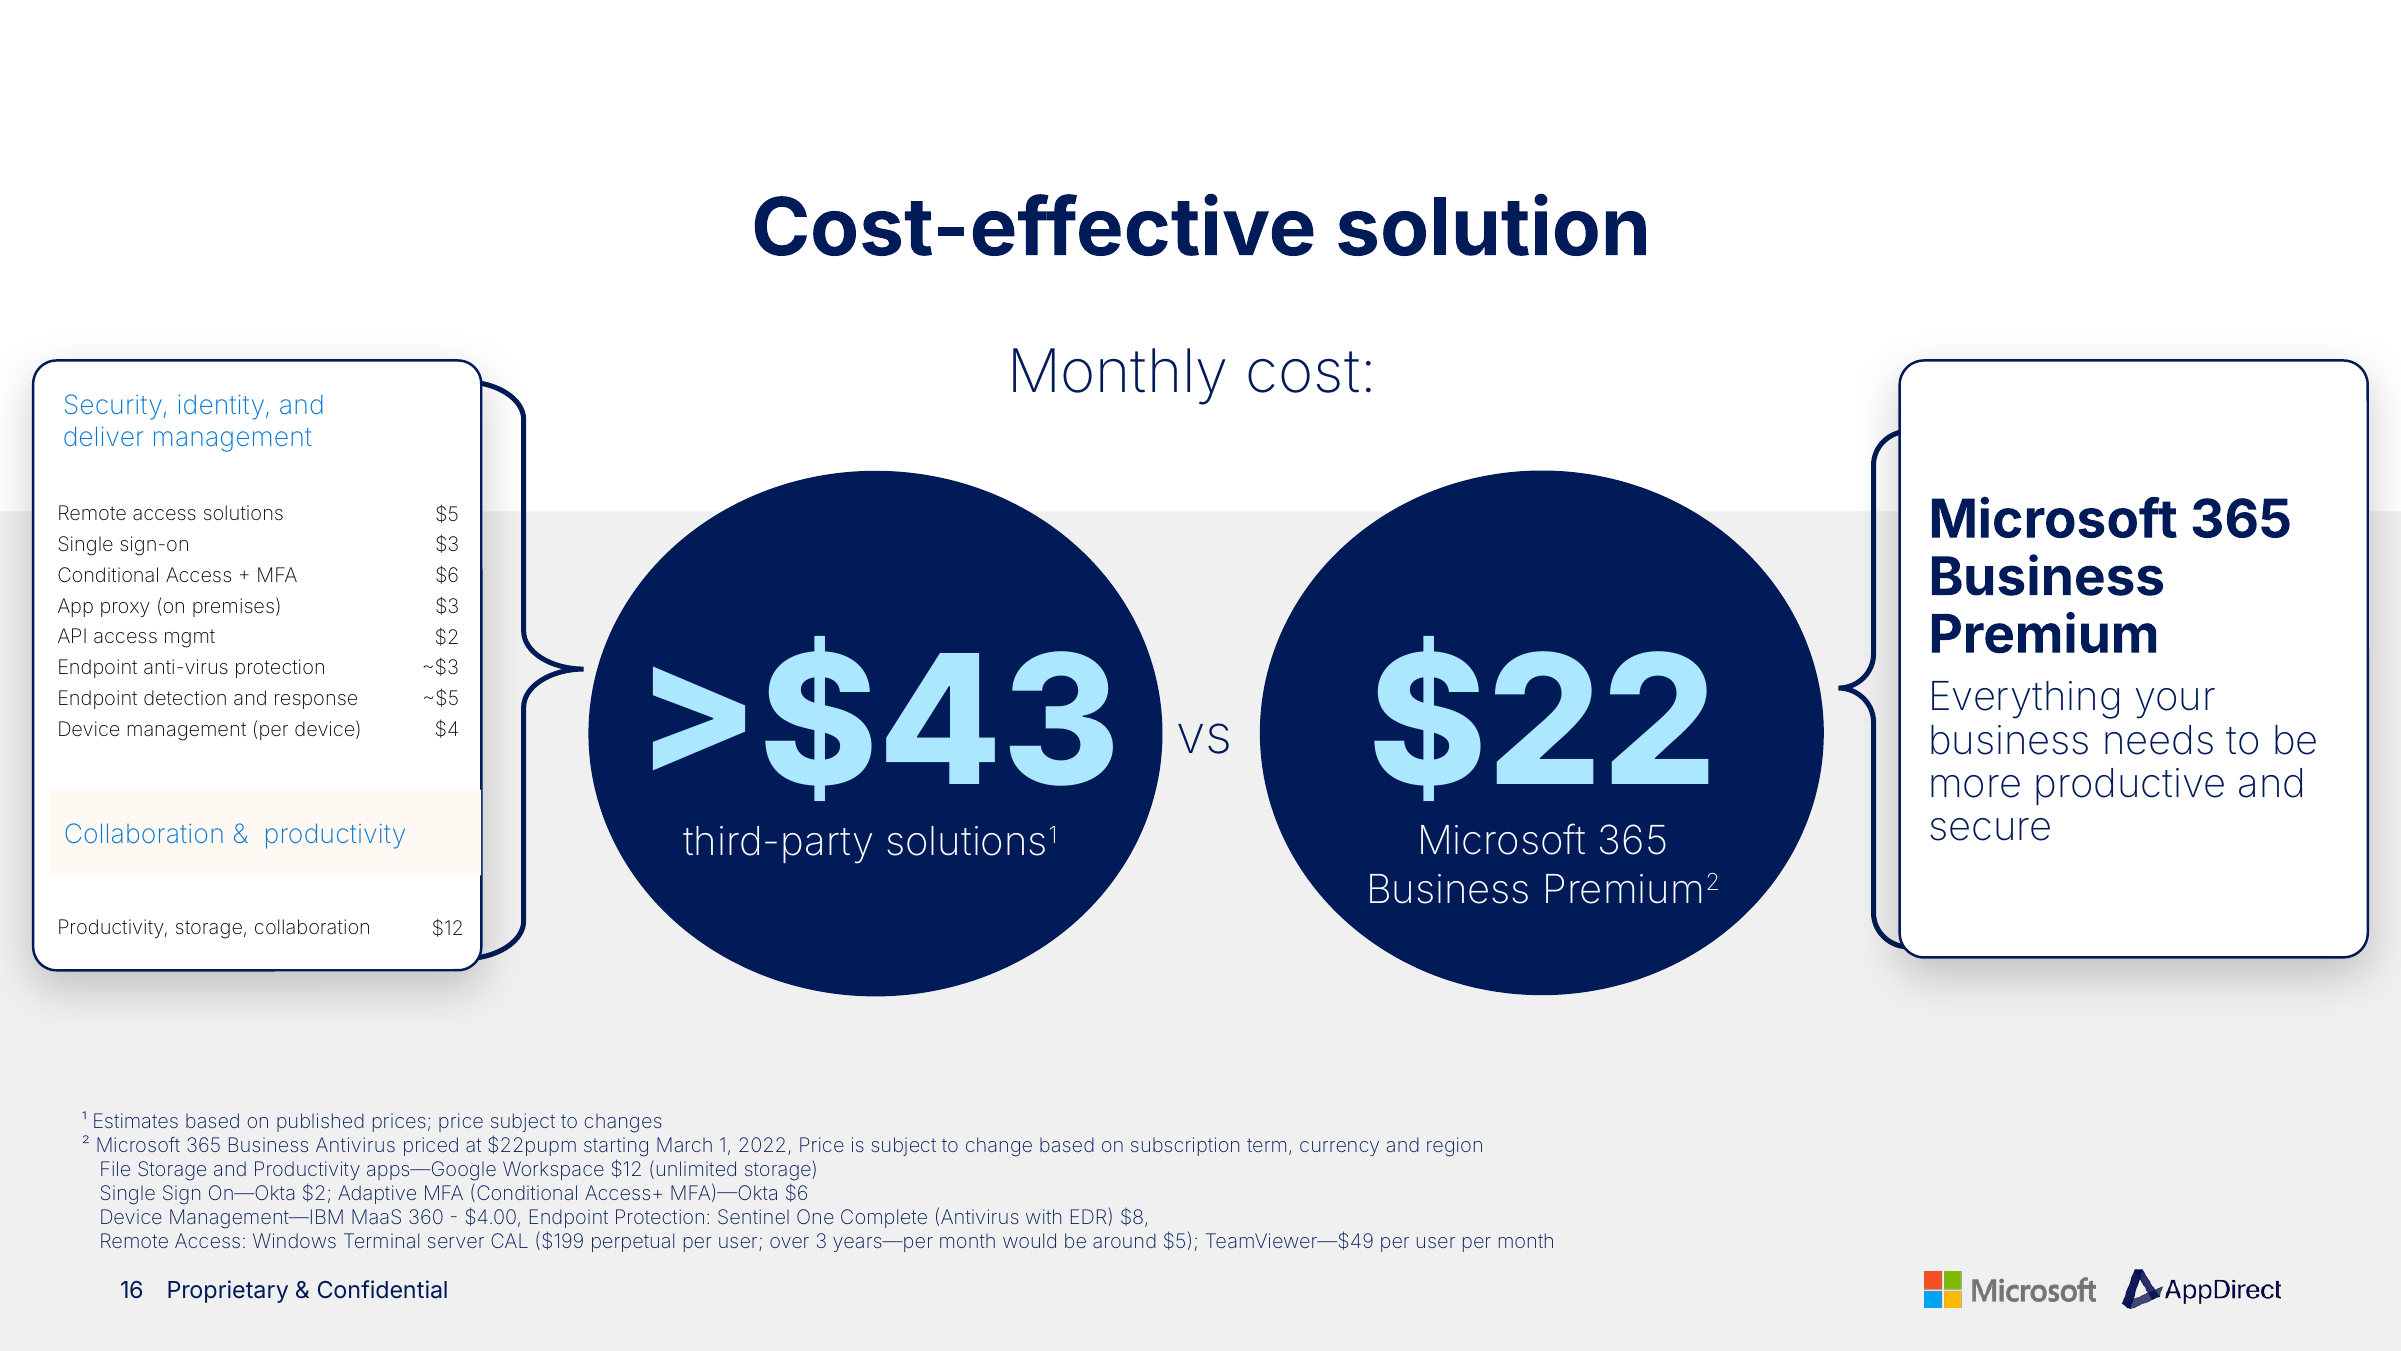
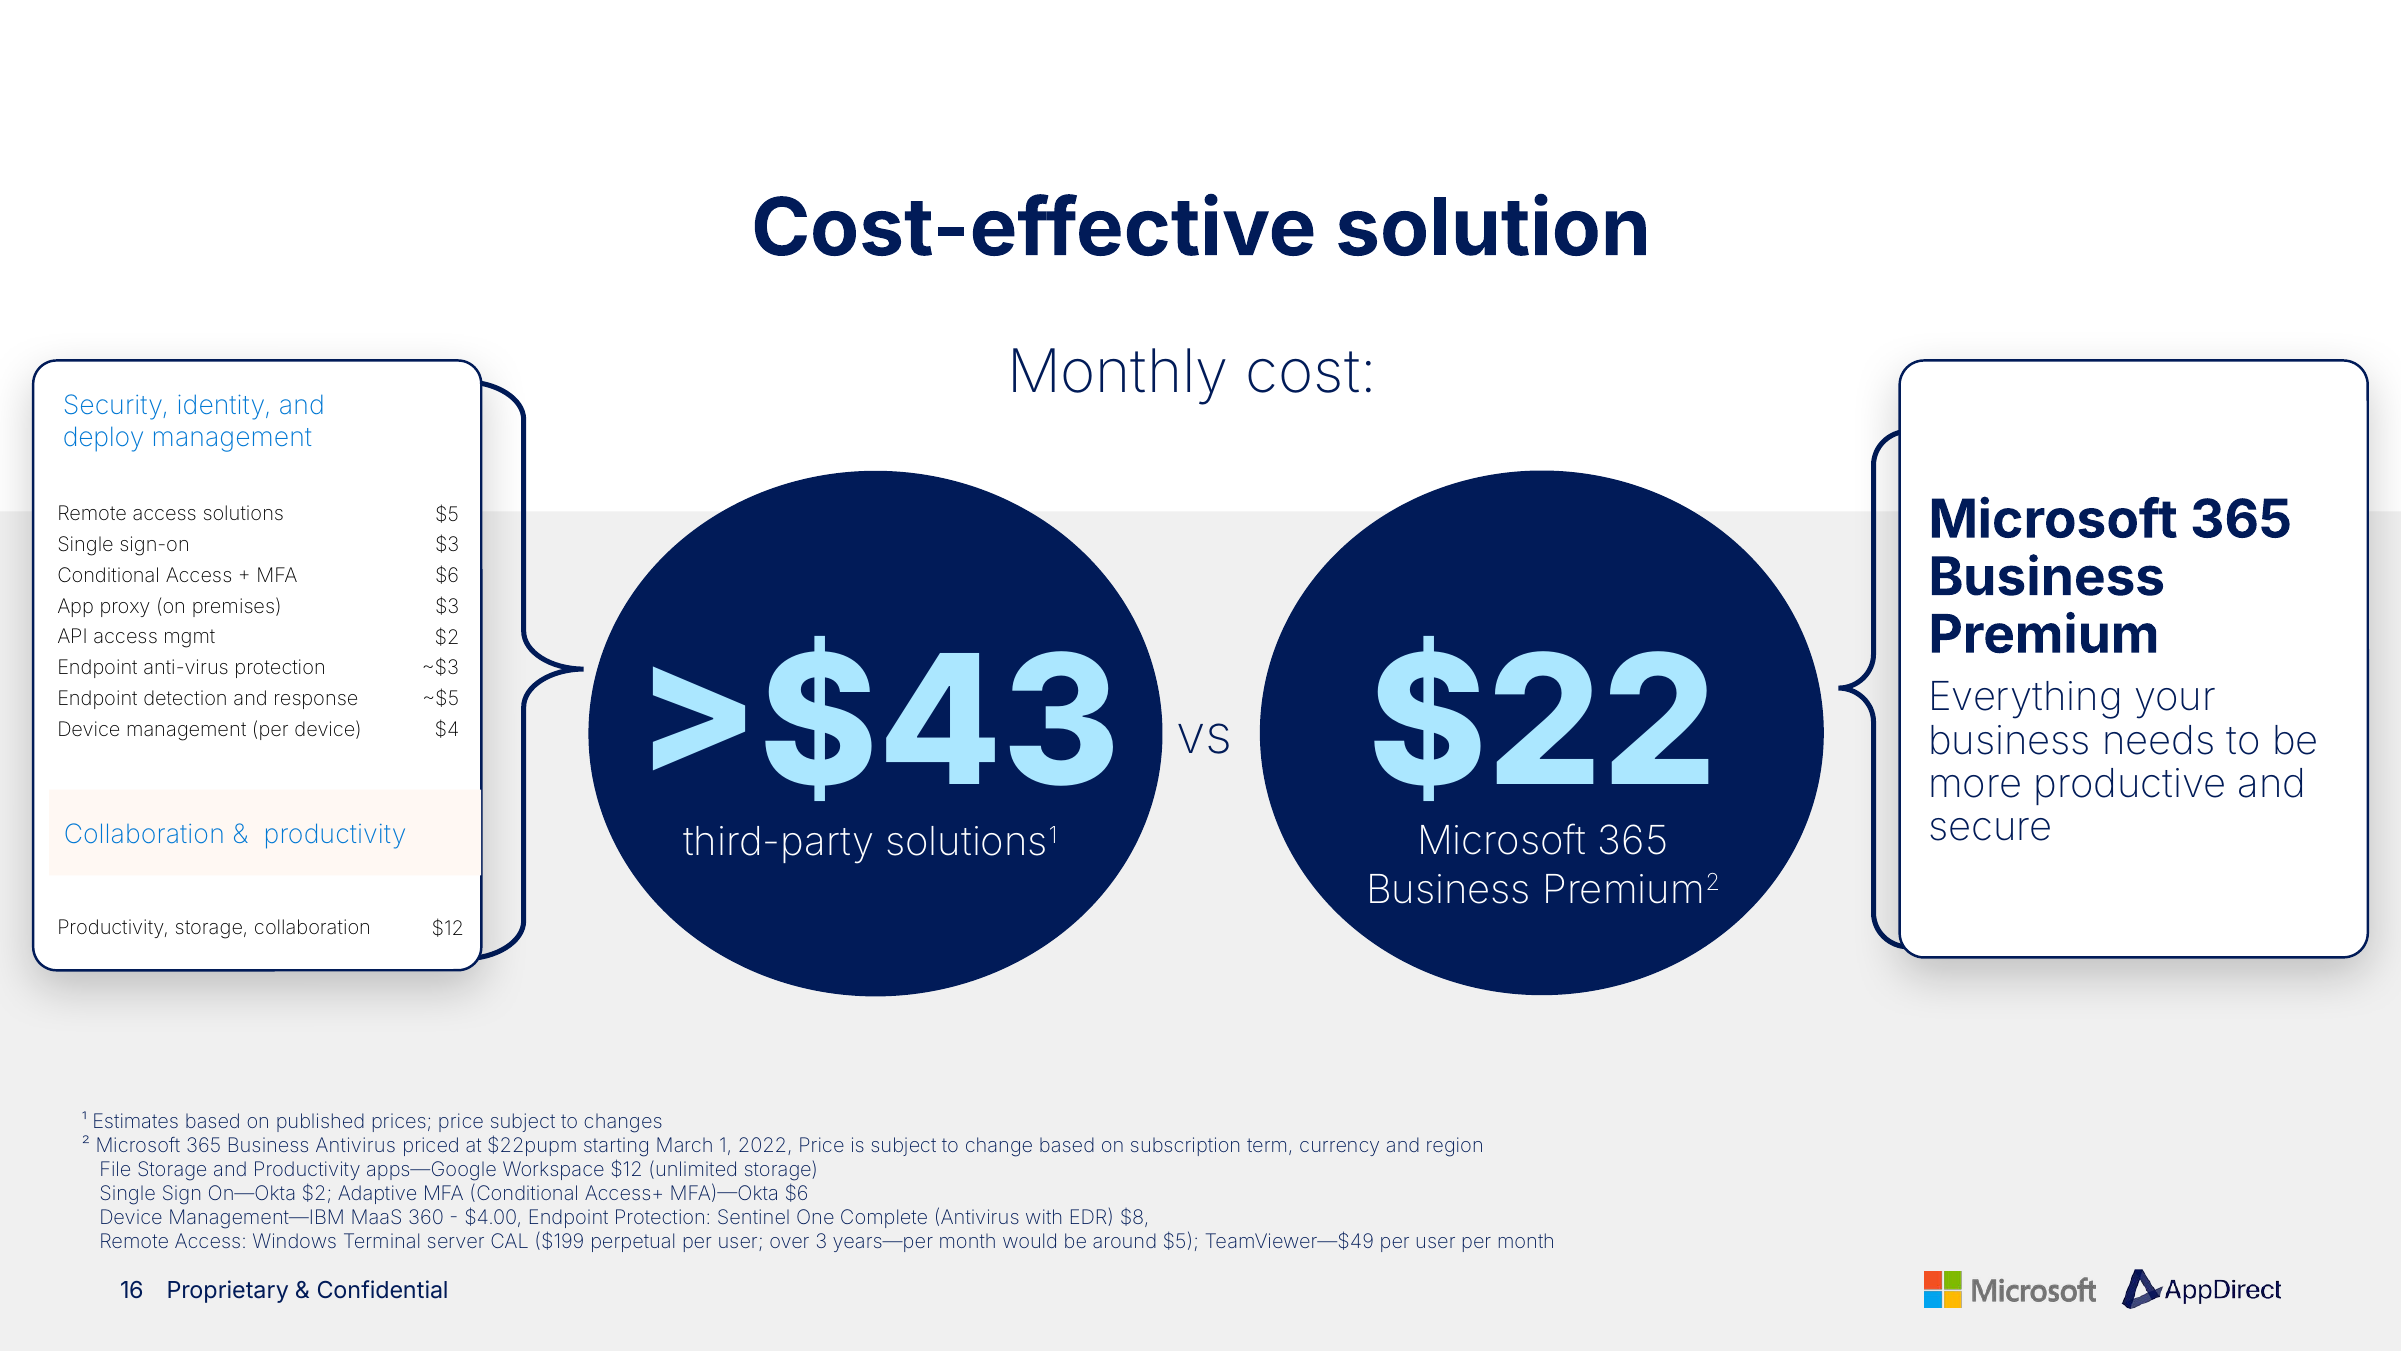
deliver: deliver -> deploy (104, 438)
